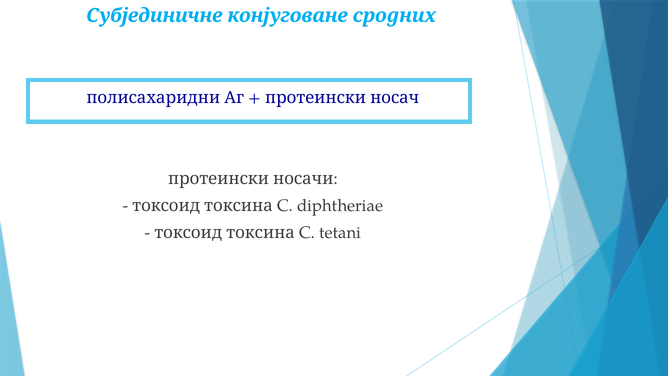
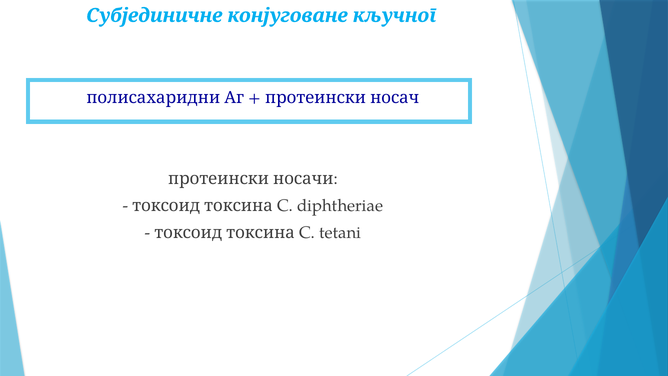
сродних: сродних -> кључног (394, 16)
